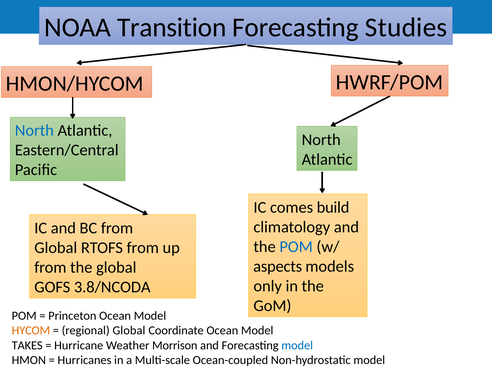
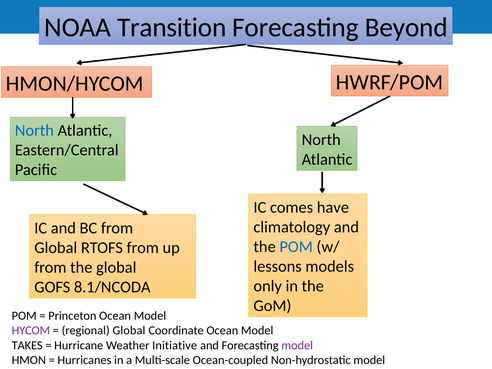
Studies: Studies -> Beyond (406, 28)
build: build -> have (333, 207)
aspects: aspects -> lessons (278, 266)
3.8/NCODA: 3.8/NCODA -> 8.1/NCODA (112, 287)
HYCOM colour: orange -> purple (31, 331)
Morrison: Morrison -> Initiative (175, 345)
model colour: blue -> purple (297, 345)
